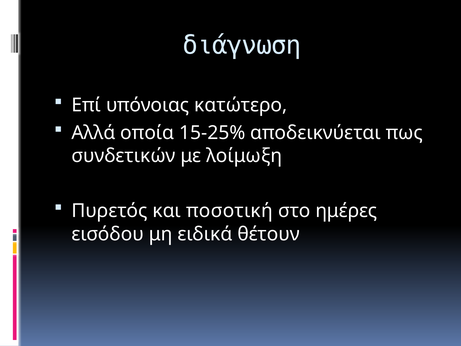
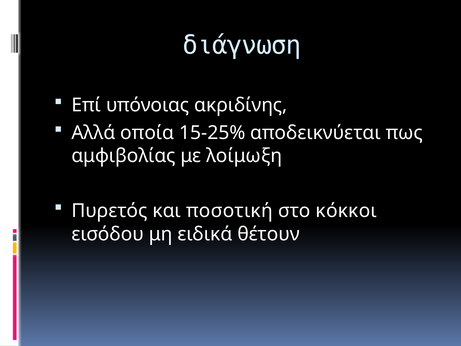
κατώτερο: κατώτερο -> ακριδίνης (241, 105)
συνδετικών: συνδετικών -> αμφιβολίας (124, 156)
ημέρες: ημέρες -> κόκκοι (346, 211)
